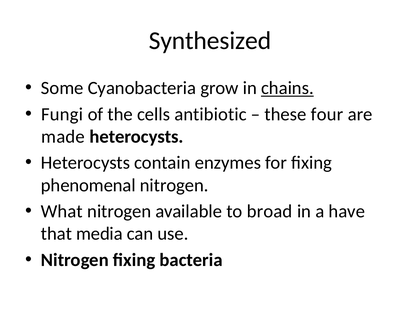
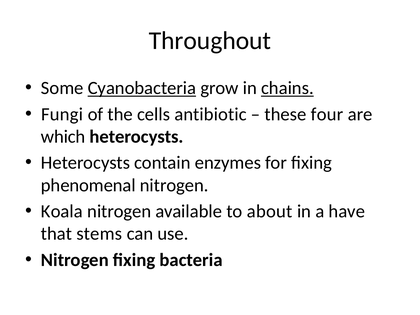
Synthesized: Synthesized -> Throughout (210, 41)
Cyanobacteria underline: none -> present (142, 88)
made: made -> which (63, 137)
What: What -> Koala (62, 211)
broad: broad -> about (270, 211)
media: media -> stems (99, 234)
